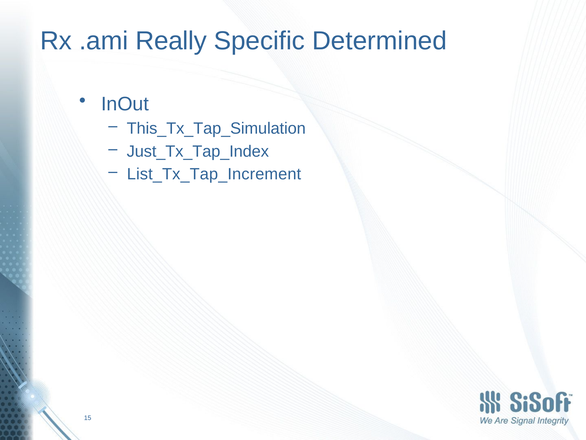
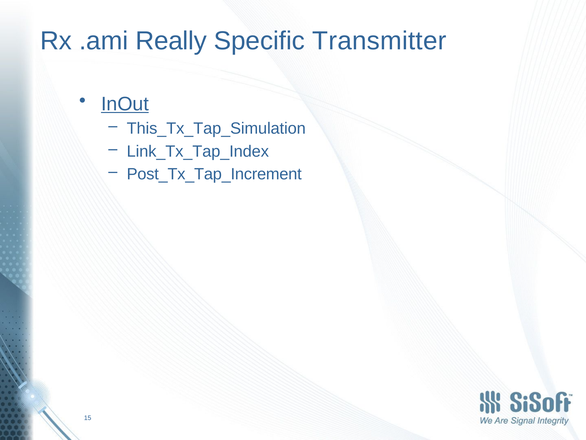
Determined: Determined -> Transmitter (379, 41)
InOut underline: none -> present (125, 104)
Just_Tx_Tap_Index: Just_Tx_Tap_Index -> Link_Tx_Tap_Index (198, 151)
List_Tx_Tap_Increment: List_Tx_Tap_Increment -> Post_Tx_Tap_Increment (214, 174)
